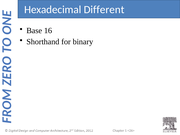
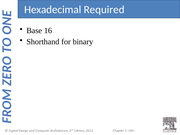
Different: Different -> Required (104, 10)
